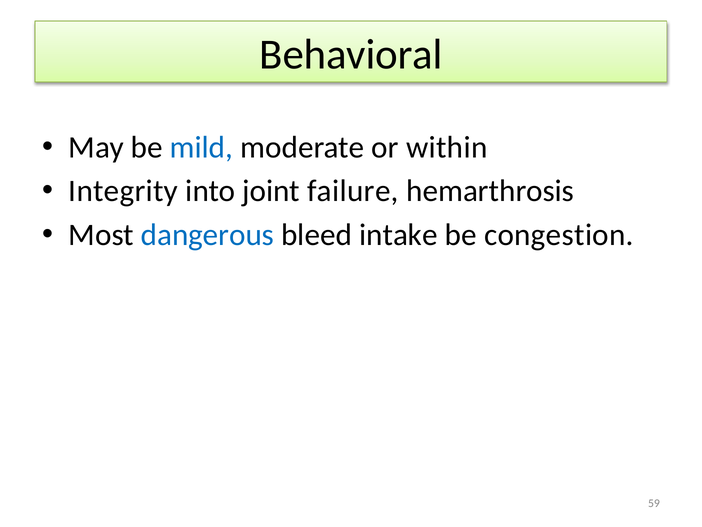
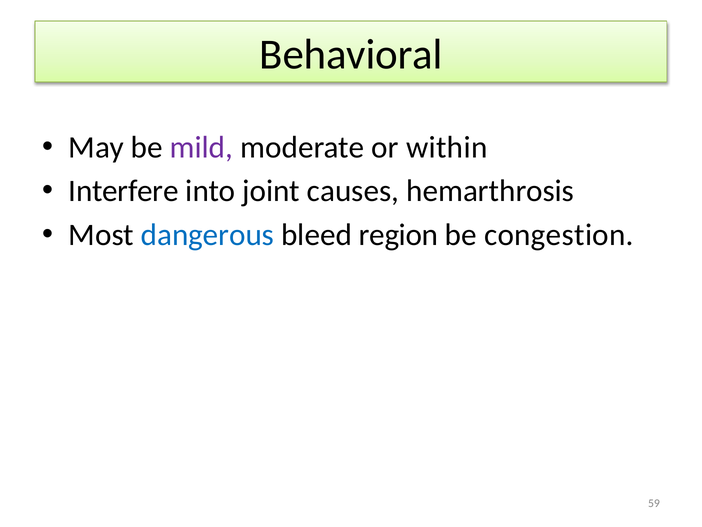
mild colour: blue -> purple (201, 147)
Integrity: Integrity -> Interfere (124, 191)
failure: failure -> causes (353, 191)
intake: intake -> region (399, 235)
